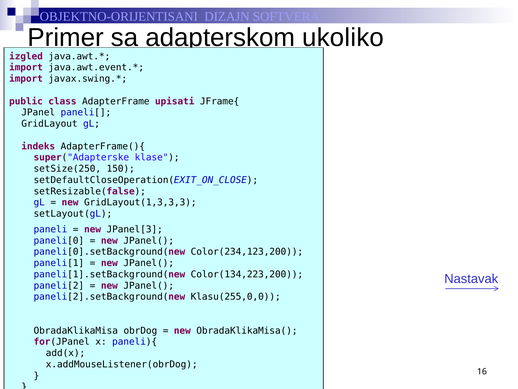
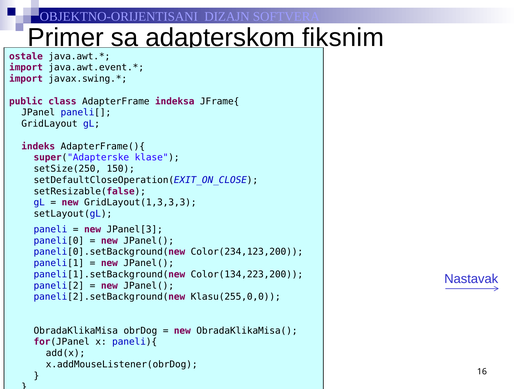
ukoliko: ukoliko -> fiksnim (343, 38)
izgled: izgled -> ostale (26, 56)
upisati: upisati -> indeksa (175, 101)
